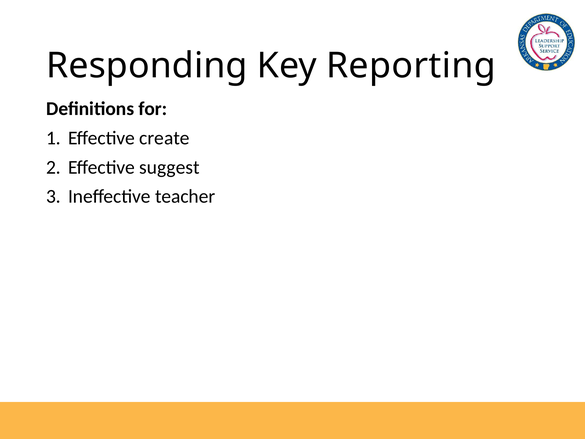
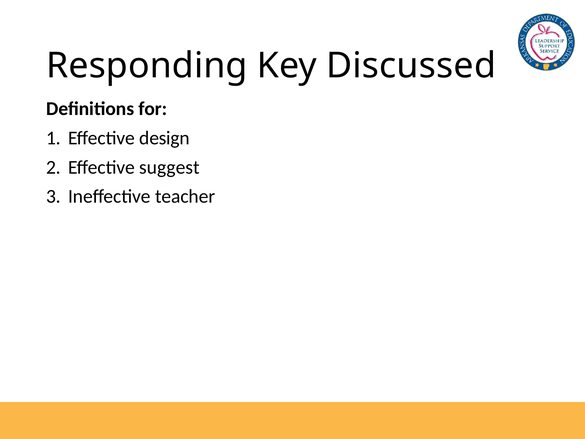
Reporting: Reporting -> Discussed (411, 66)
create: create -> design (165, 138)
